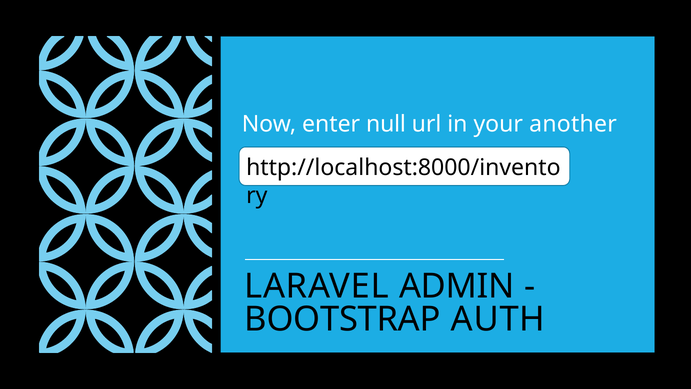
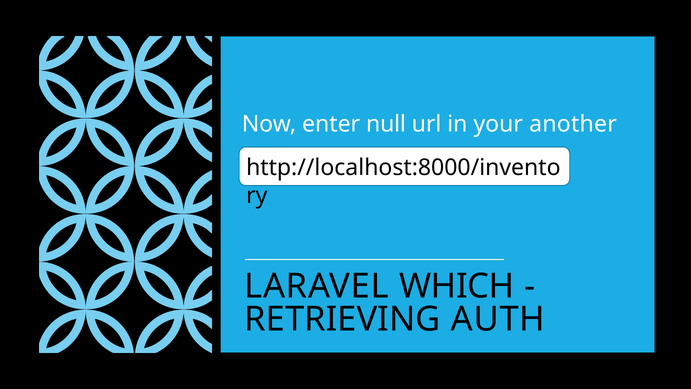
ADMIN: ADMIN -> WHICH (457, 286)
BOOTSTRAP: BOOTSTRAP -> RETRIEVING (342, 319)
